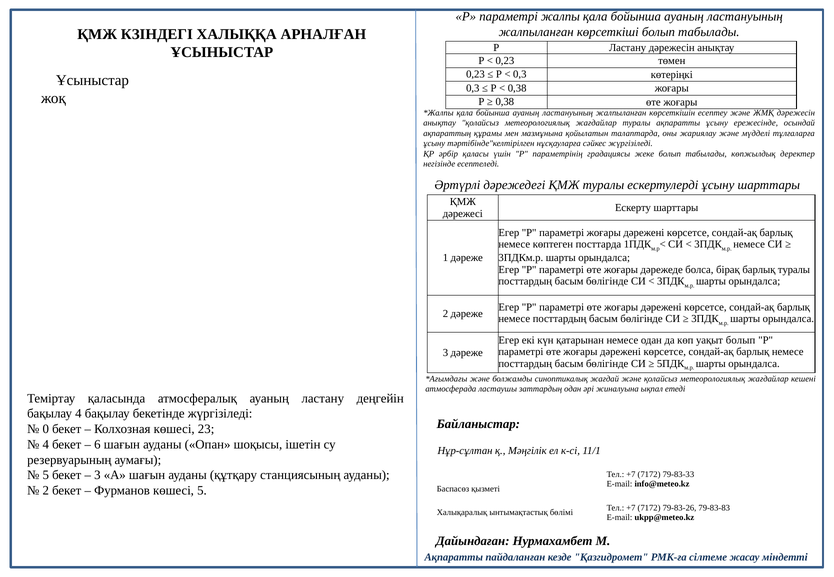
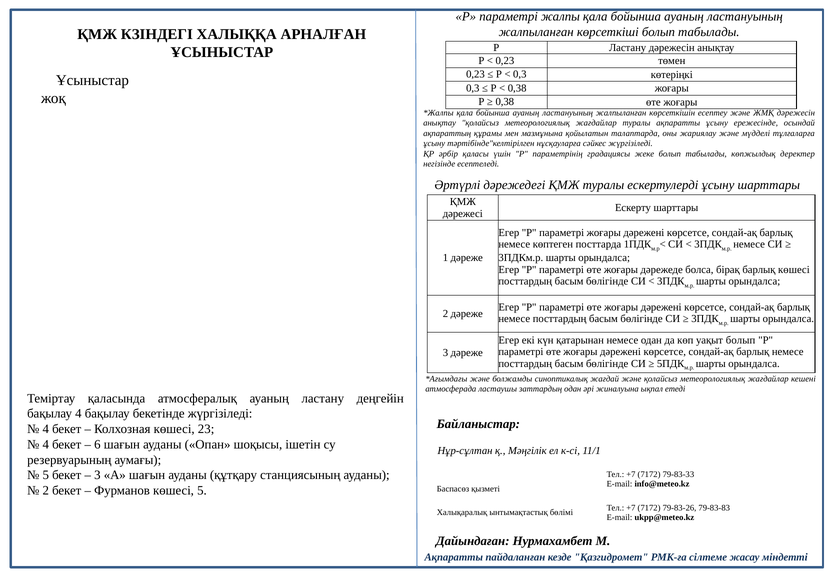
барлық туралы: туралы -> көшесі (794, 270)
0: 0 -> 4 (46, 429)
